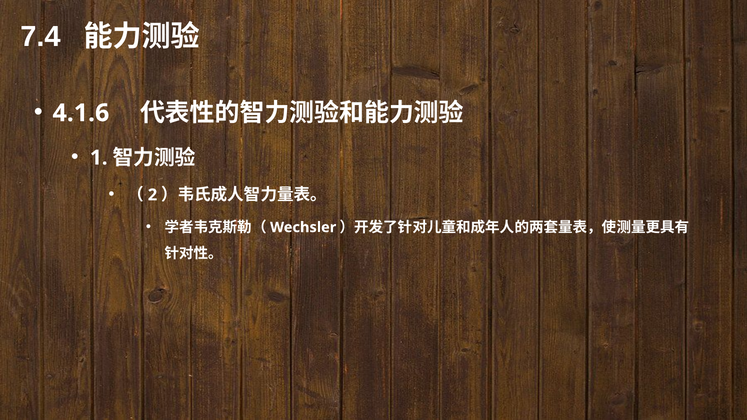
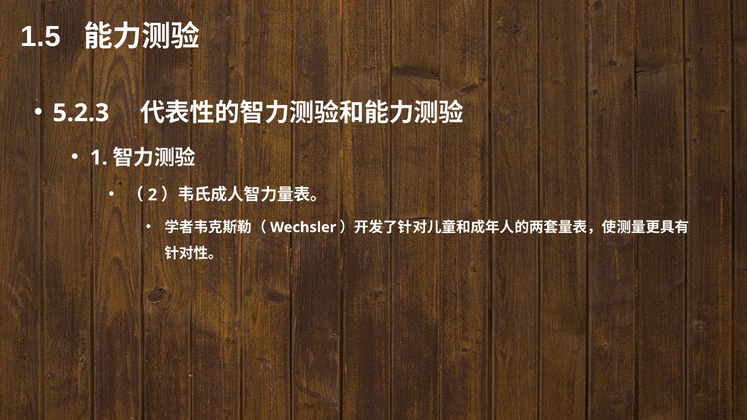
7.4: 7.4 -> 1.5 (40, 37)
4.1.6: 4.1.6 -> 5.2.3 (81, 113)
